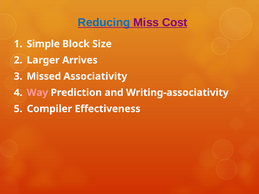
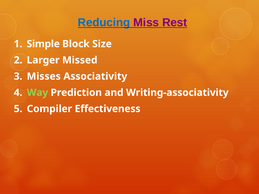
Cost: Cost -> Rest (175, 22)
Arrives: Arrives -> Missed (80, 60)
Missed: Missed -> Misses (44, 76)
Way colour: pink -> light green (37, 93)
